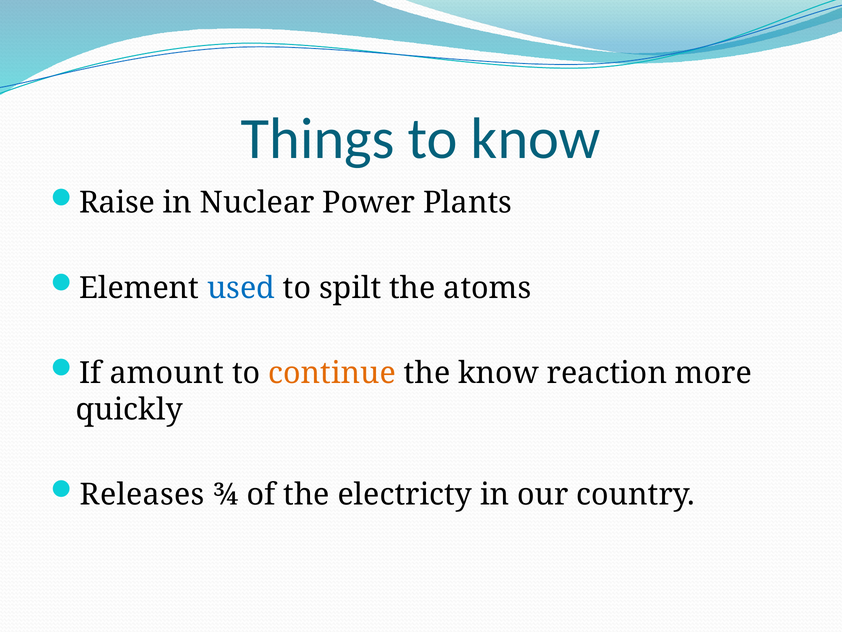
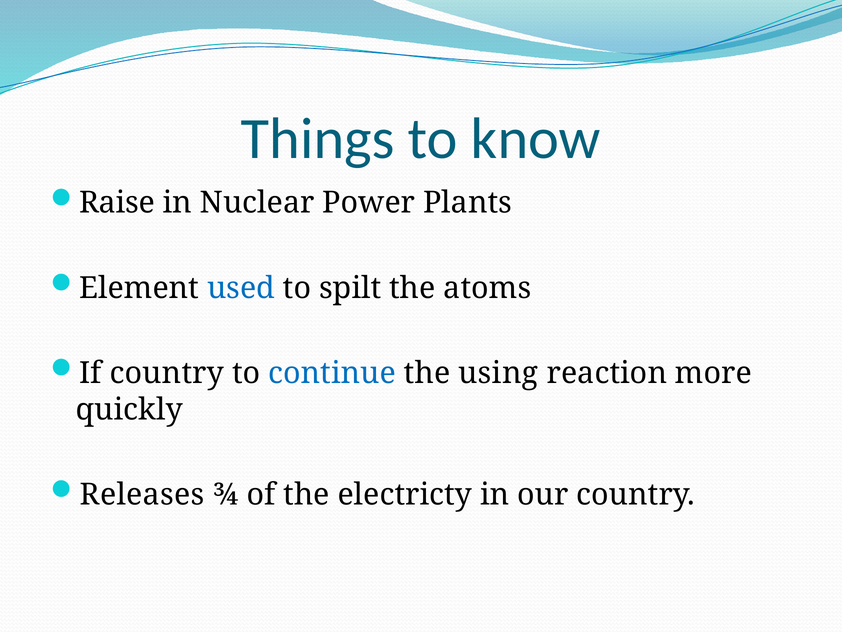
If amount: amount -> country (167, 373)
continue colour: orange -> blue (332, 373)
the know: know -> using (498, 373)
